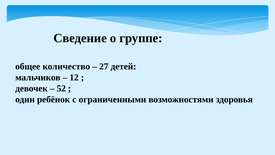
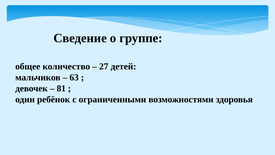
12: 12 -> 63 (74, 77)
52: 52 -> 81 (61, 88)
